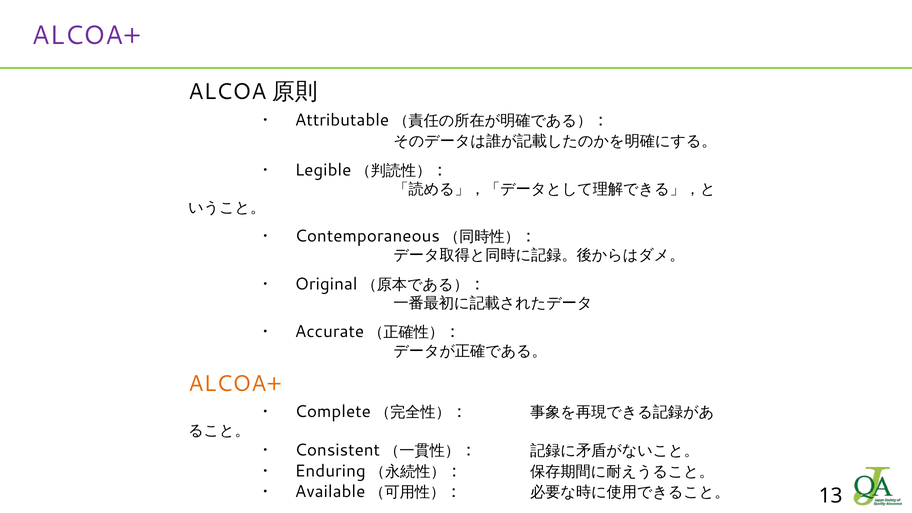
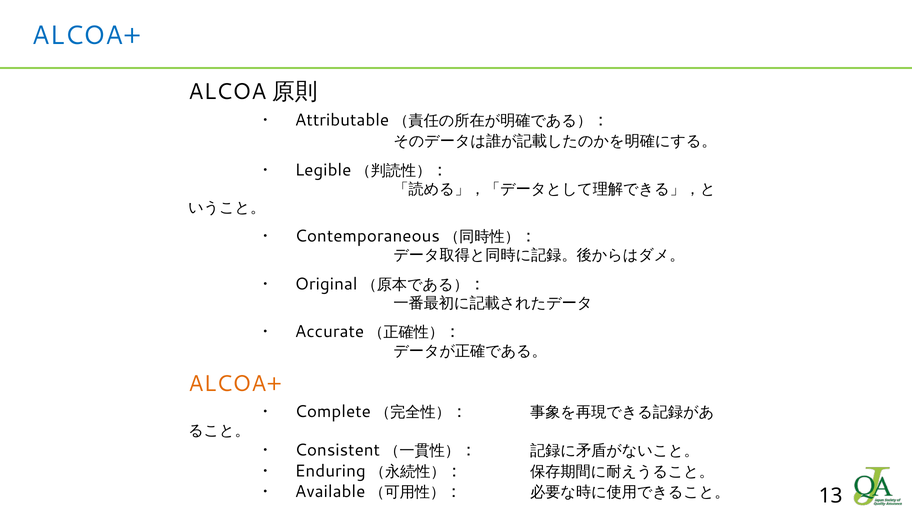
ALCOA+ colour: purple -> blue (87, 35)
